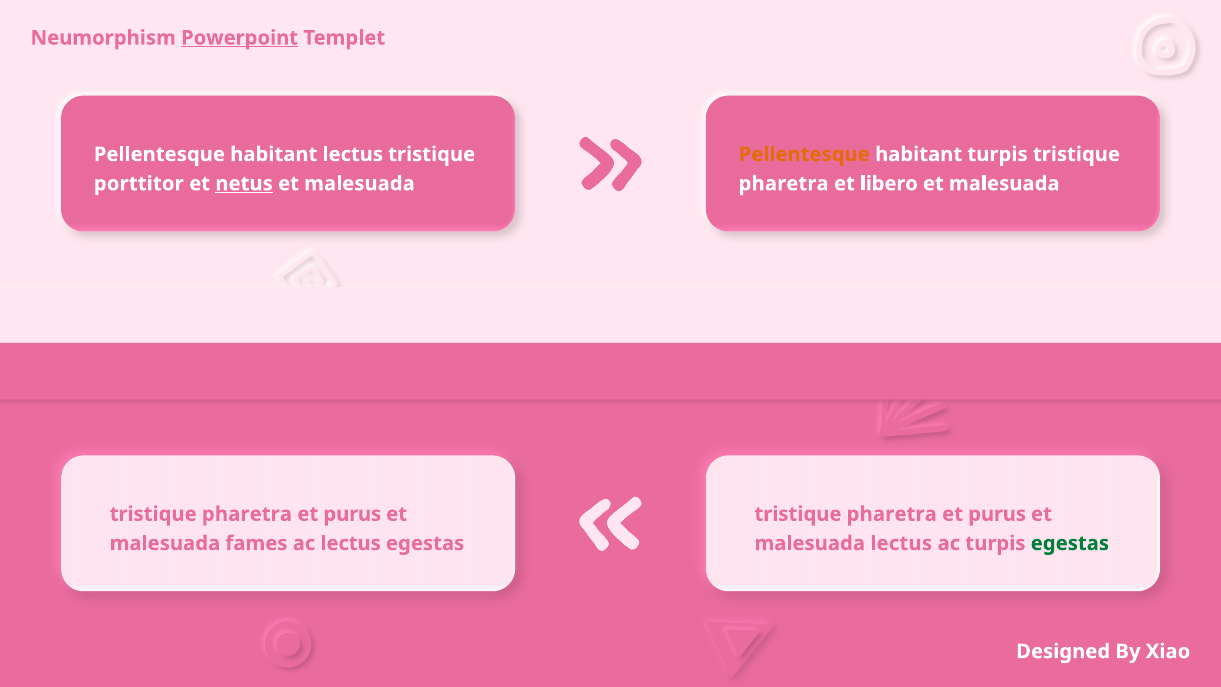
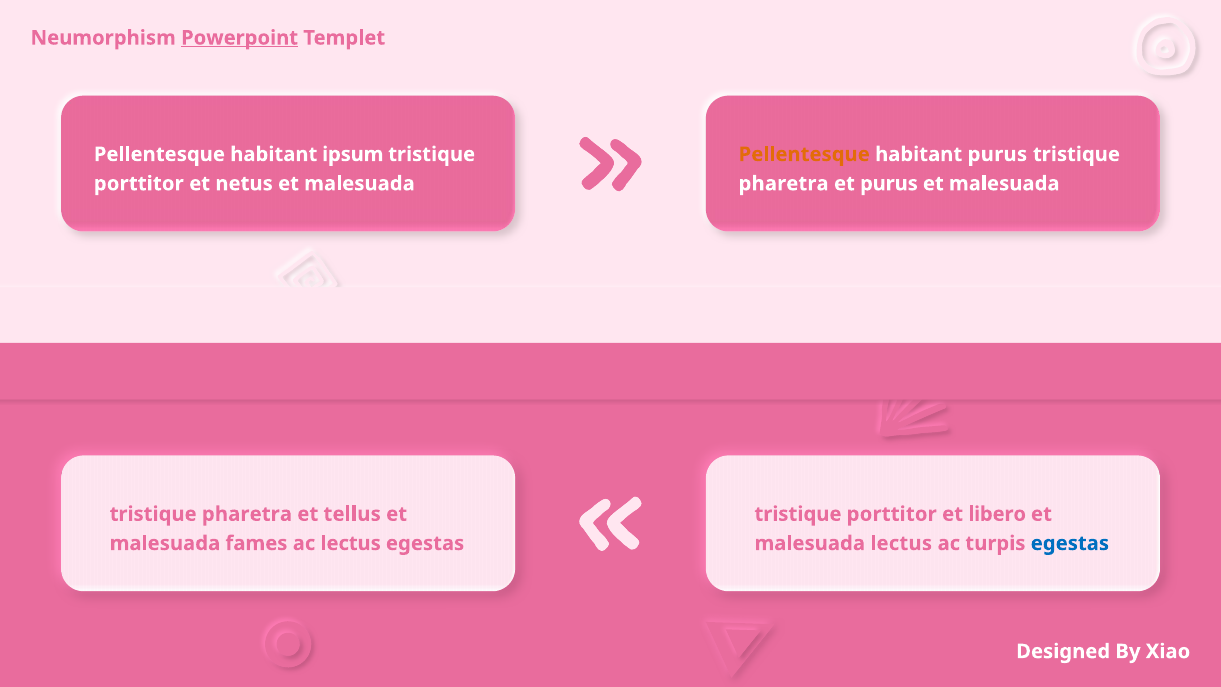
habitant lectus: lectus -> ipsum (353, 154)
habitant turpis: turpis -> purus (997, 154)
netus underline: present -> none (244, 184)
et libero: libero -> purus (889, 184)
purus: purus -> tellus (352, 514)
pharetra: pharetra -> porttitor (892, 514)
purus: purus -> libero (997, 514)
egestas colour: green -> blue (1070, 543)
